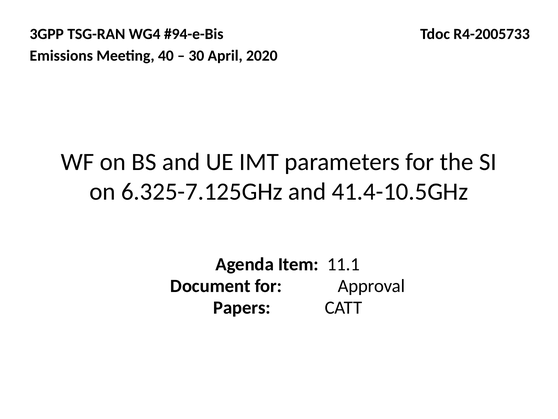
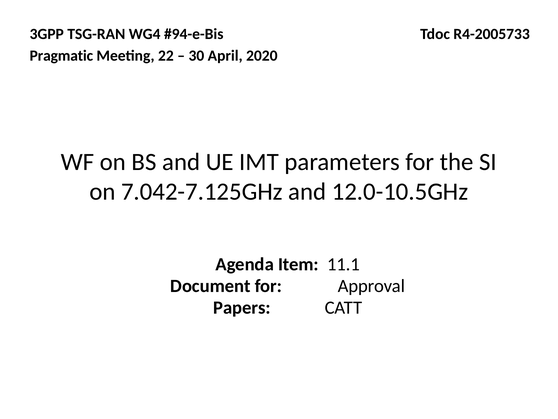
Emissions: Emissions -> Pragmatic (61, 56)
40: 40 -> 22 (166, 56)
6.325-7.125GHz: 6.325-7.125GHz -> 7.042-7.125GHz (202, 191)
41.4-10.5GHz: 41.4-10.5GHz -> 12.0-10.5GHz (400, 191)
